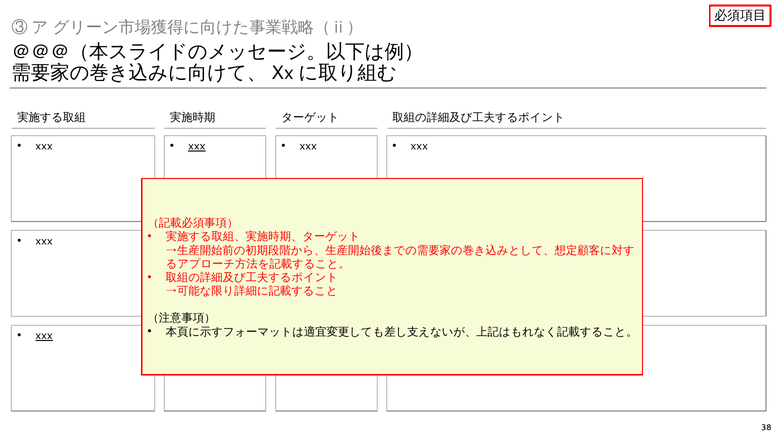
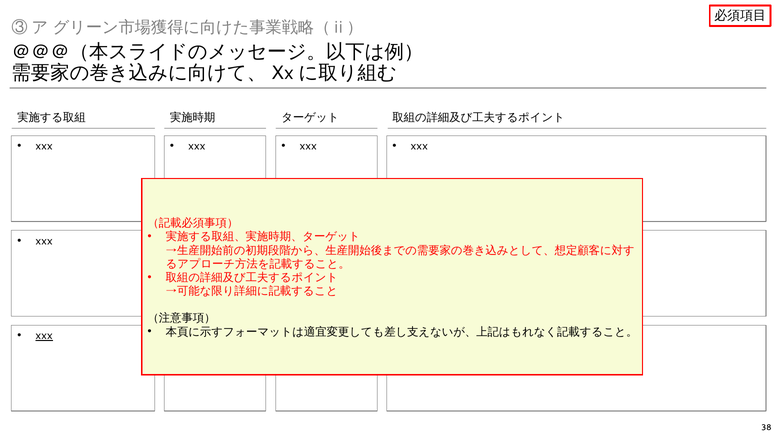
xxx underline: present -> none (197, 146)
